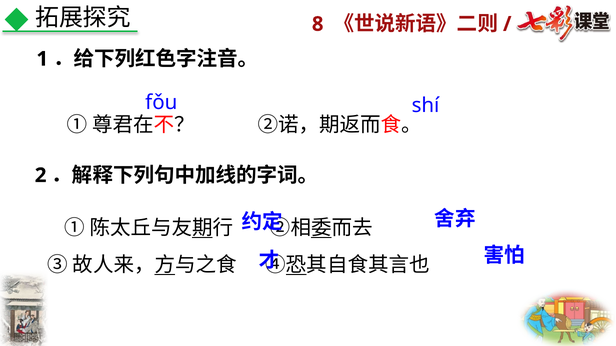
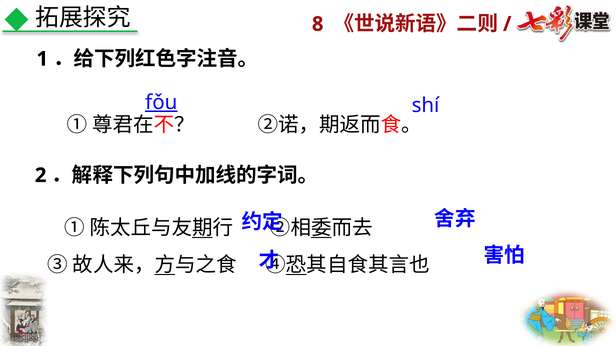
fǒu underline: none -> present (161, 103)
